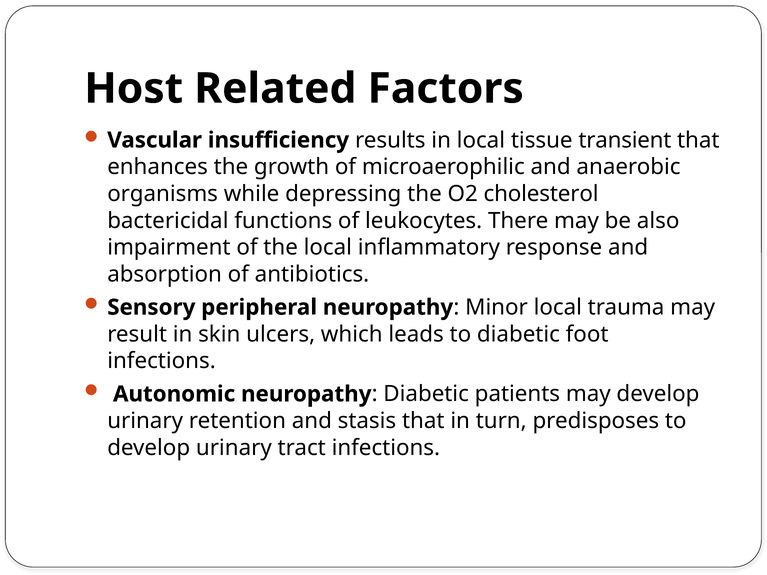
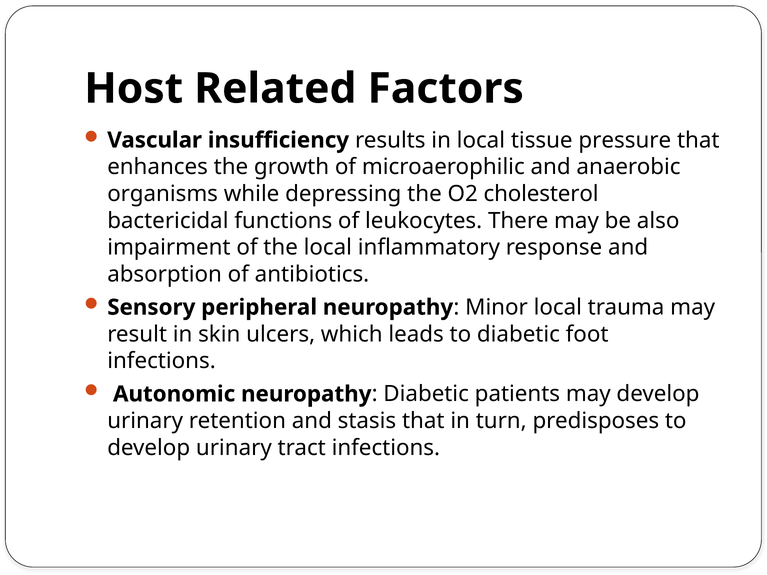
transient: transient -> pressure (625, 140)
